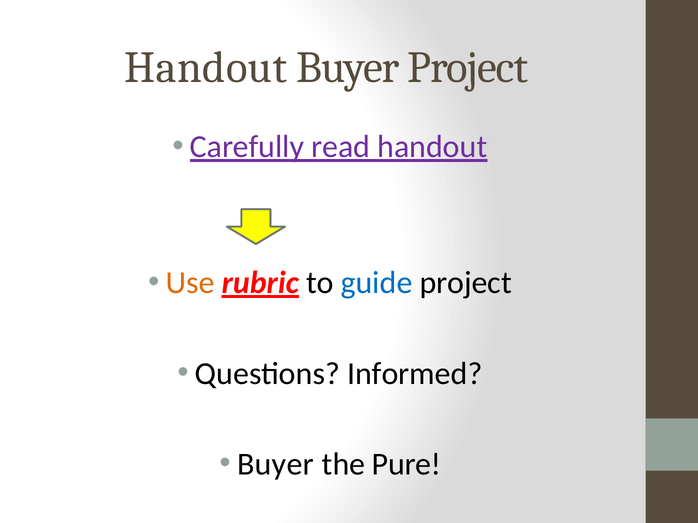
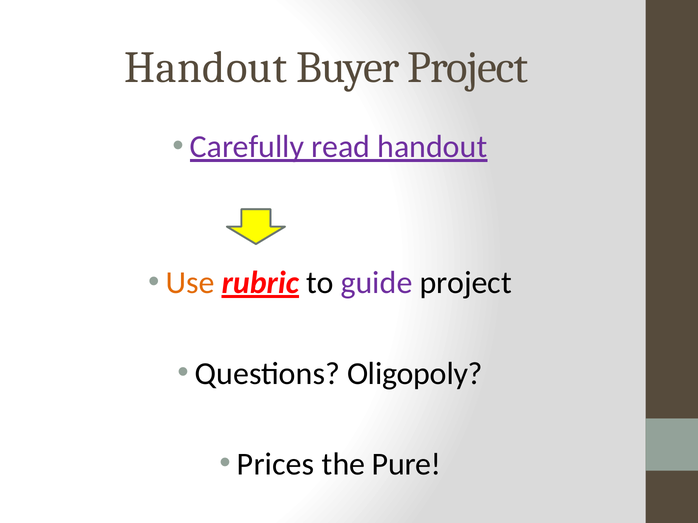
guide colour: blue -> purple (377, 283)
Informed: Informed -> Oligopoly (415, 374)
Buyer: Buyer -> Prices (276, 465)
